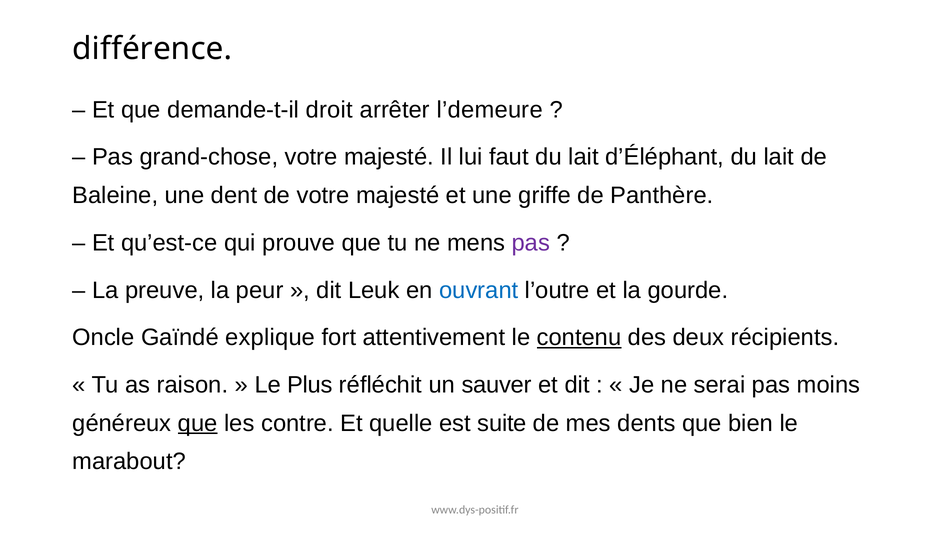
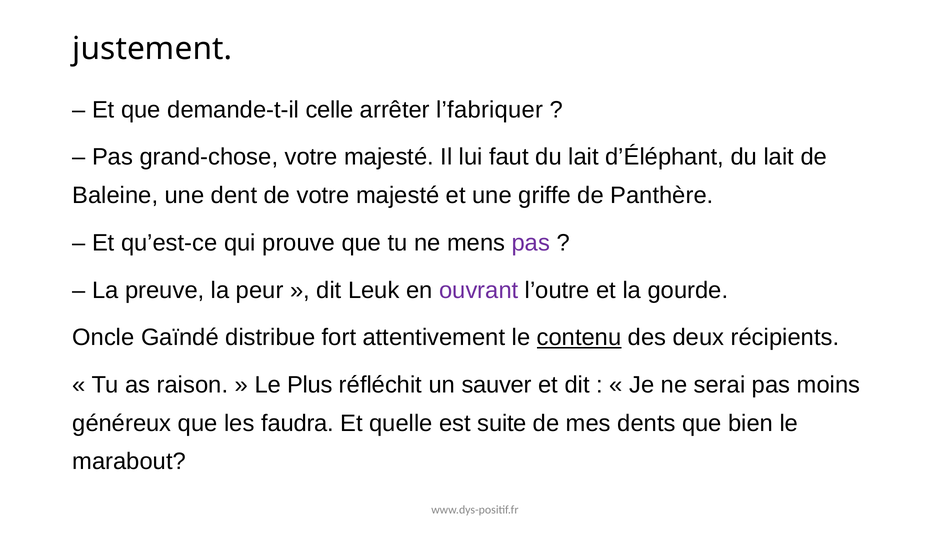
différence: différence -> justement (152, 49)
droit: droit -> celle (330, 110)
l’demeure: l’demeure -> l’fabriquer (490, 110)
ouvrant colour: blue -> purple (479, 290)
explique: explique -> distribue (270, 338)
que underline: present -> none (198, 424)
contre: contre -> faudra (298, 424)
